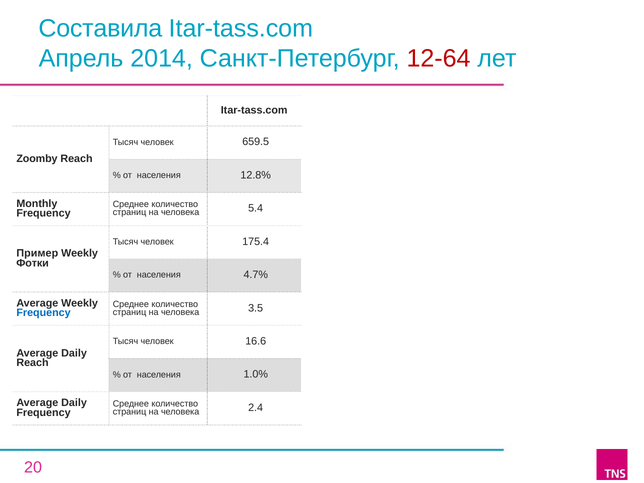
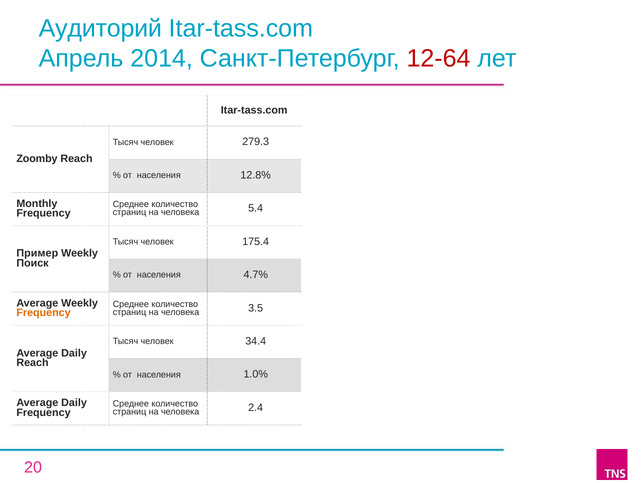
Составила: Составила -> Аудиторий (100, 29)
659.5: 659.5 -> 279.3 (256, 142)
Фотки: Фотки -> Поиск (33, 263)
Frequency colour: blue -> orange (44, 313)
16.6: 16.6 -> 34.4 (256, 341)
